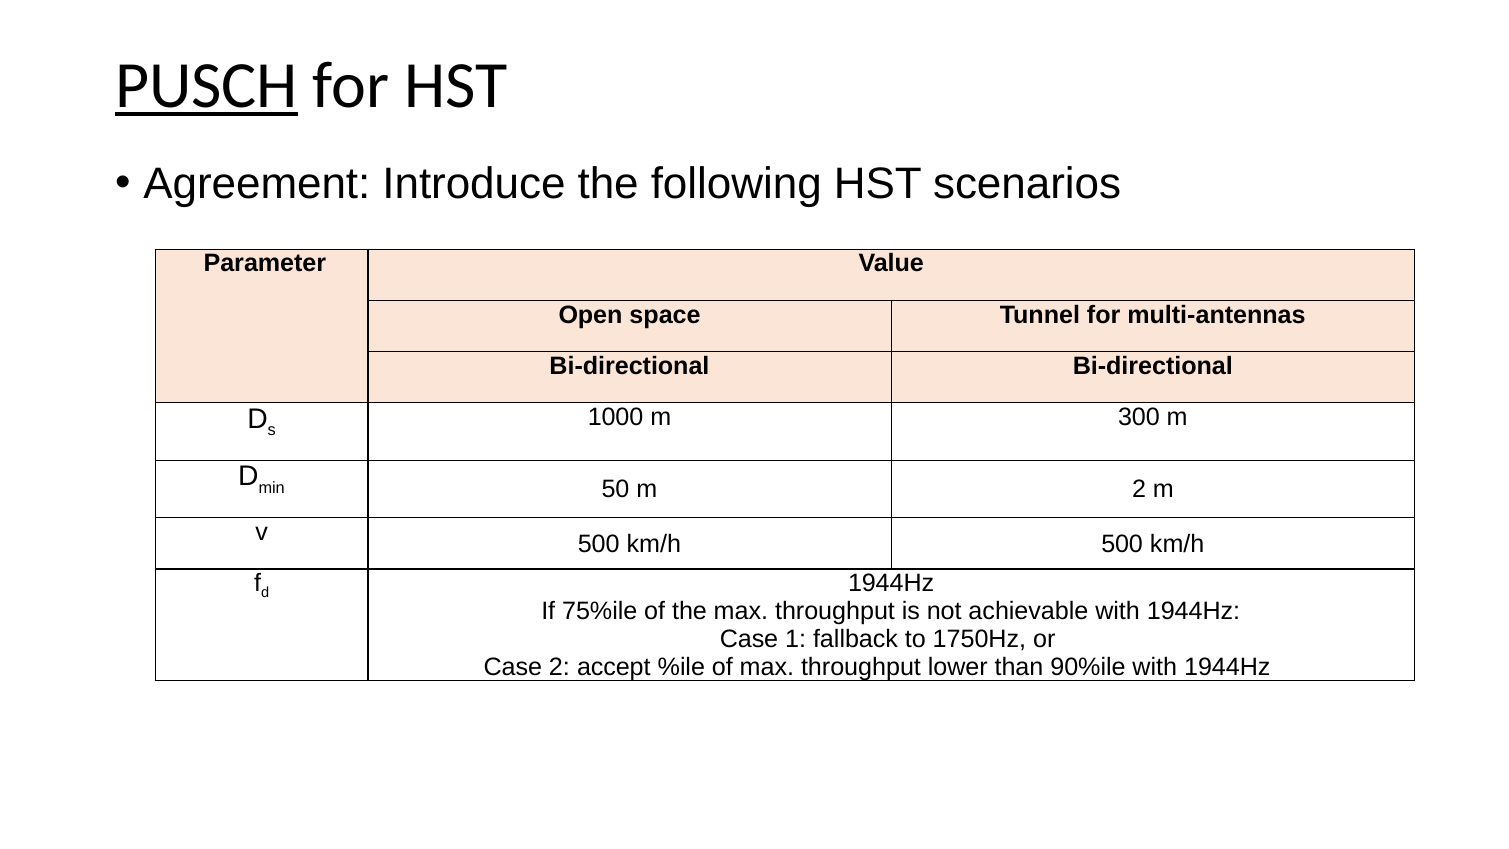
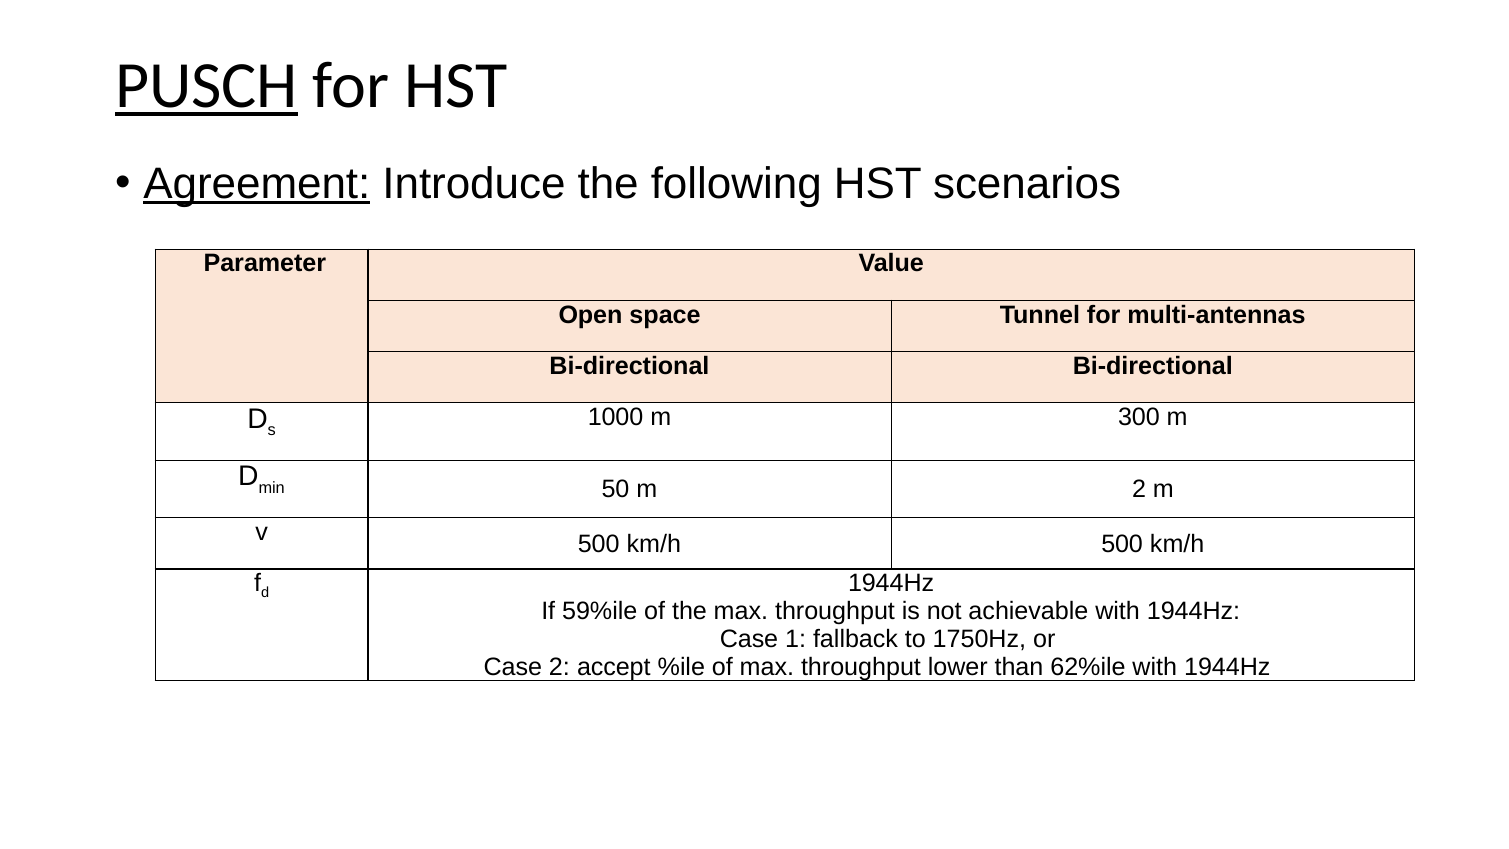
Agreement underline: none -> present (257, 184)
75%ile: 75%ile -> 59%ile (600, 611)
90%ile: 90%ile -> 62%ile (1088, 667)
